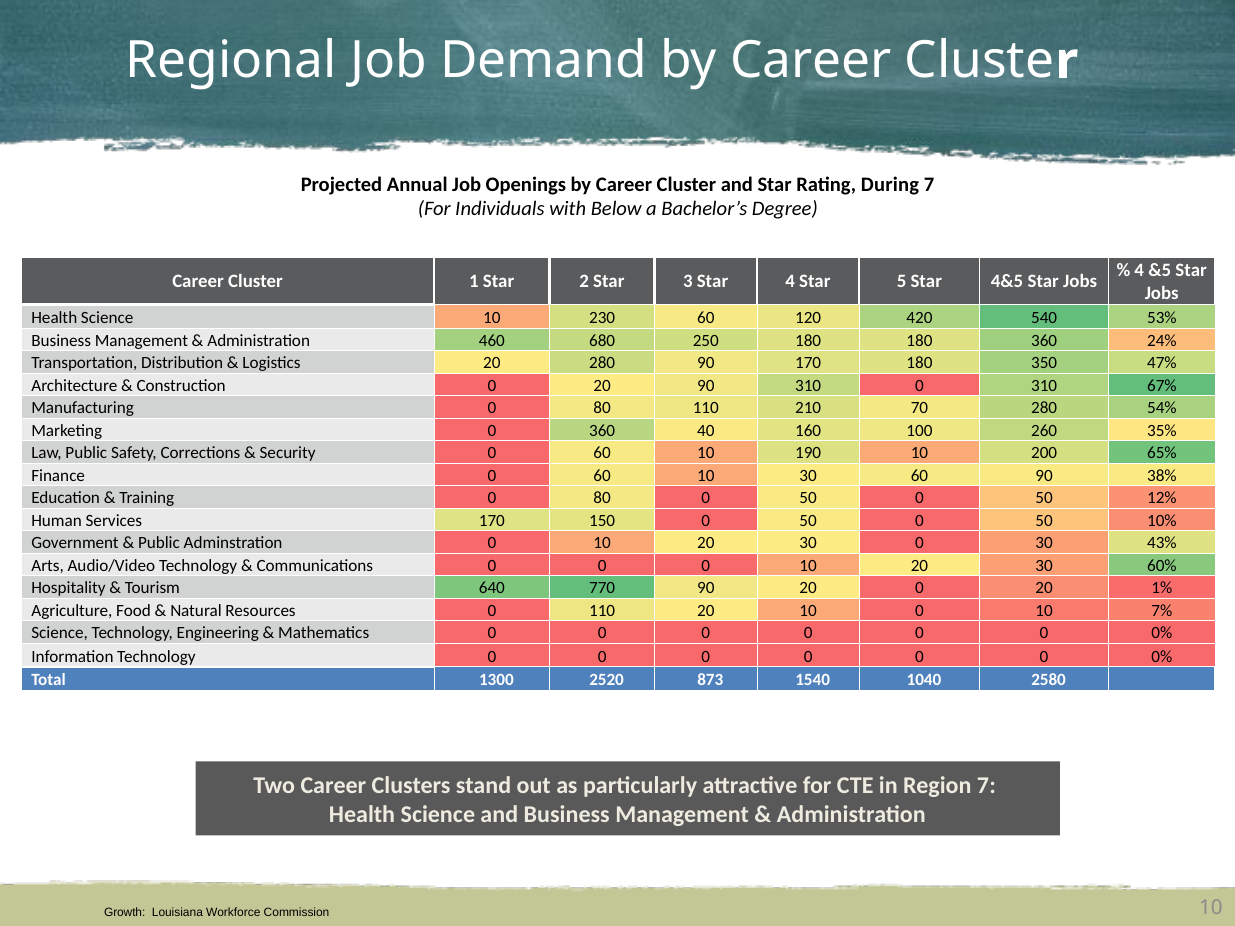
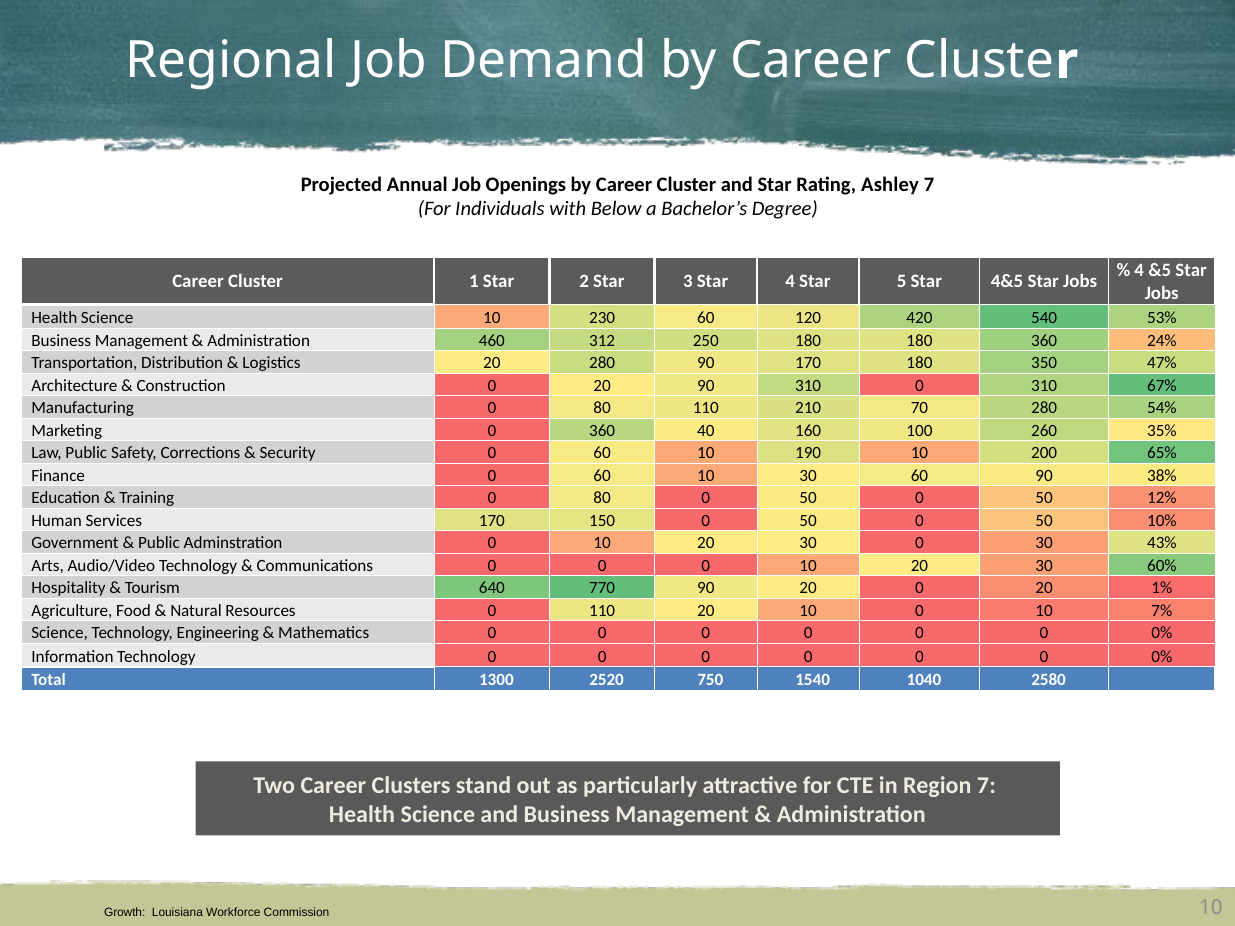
During: During -> Ashley (890, 184)
680: 680 -> 312 (602, 340)
873: 873 -> 750 (710, 680)
